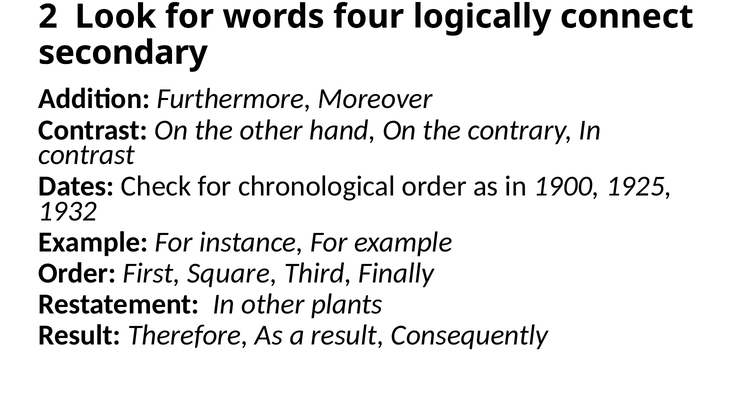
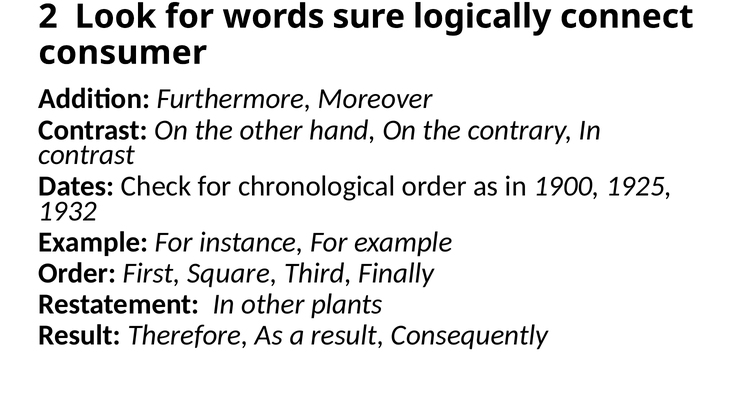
four: four -> sure (369, 17)
secondary: secondary -> consumer (123, 53)
